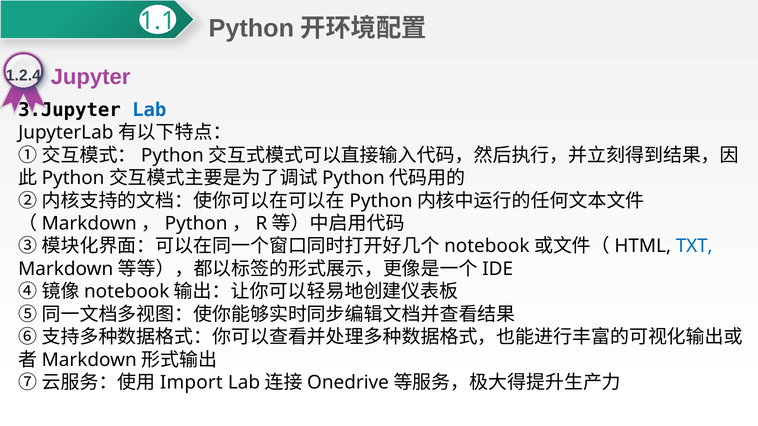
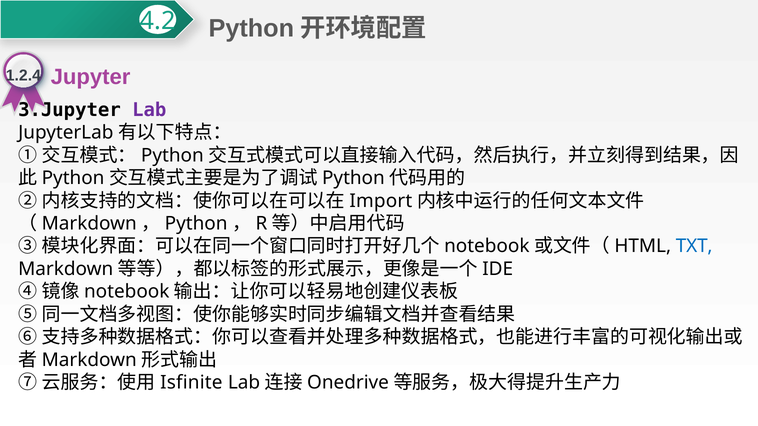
1.1: 1.1 -> 4.2 (158, 21)
Lab colour: blue -> purple (149, 110)
Python: Python -> Import (381, 201)
Import: Import -> Isfinite (191, 383)
